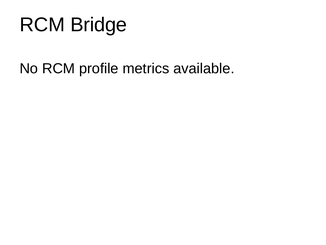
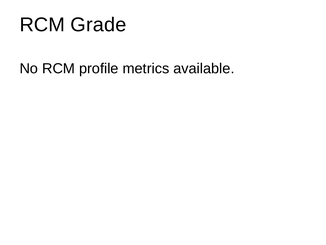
Bridge: Bridge -> Grade (98, 25)
